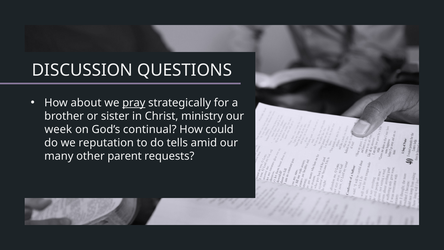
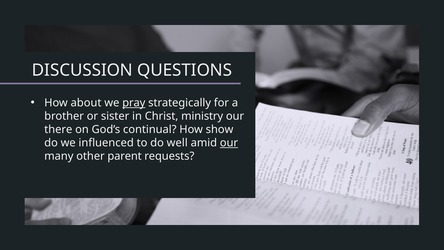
week: week -> there (58, 129)
could: could -> show (220, 129)
reputation: reputation -> influenced (106, 143)
tells: tells -> well (177, 143)
our underline: none -> present (229, 143)
